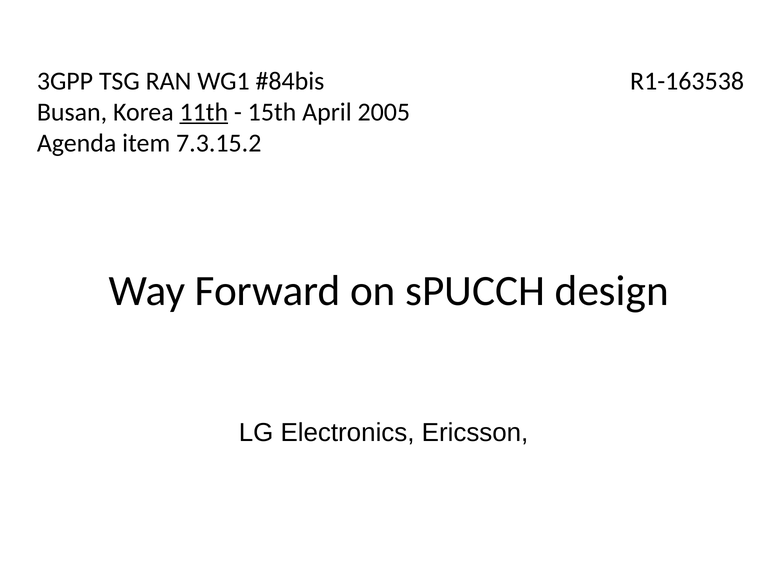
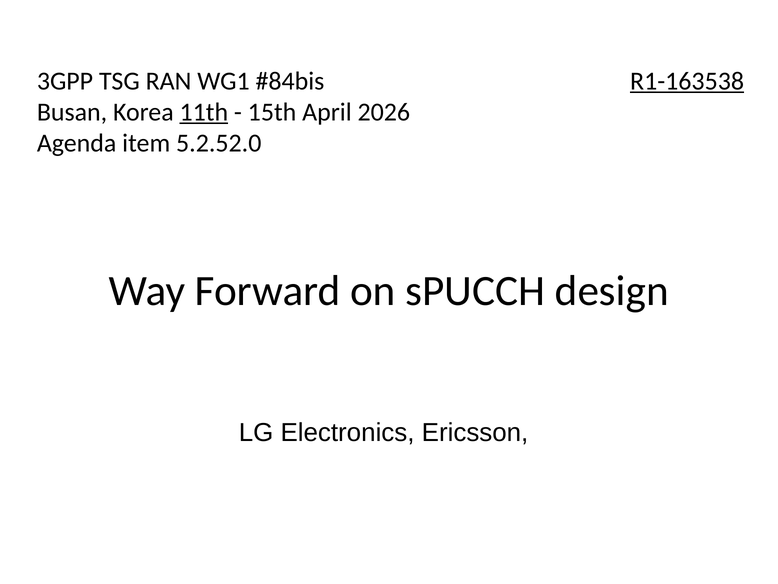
R1-163538 underline: none -> present (687, 81)
2005: 2005 -> 2026 (384, 112)
7.3.15.2: 7.3.15.2 -> 5.2.52.0 (219, 143)
